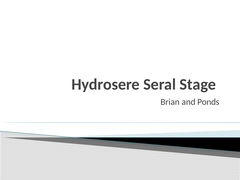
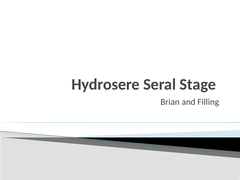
Ponds: Ponds -> Filling (208, 102)
